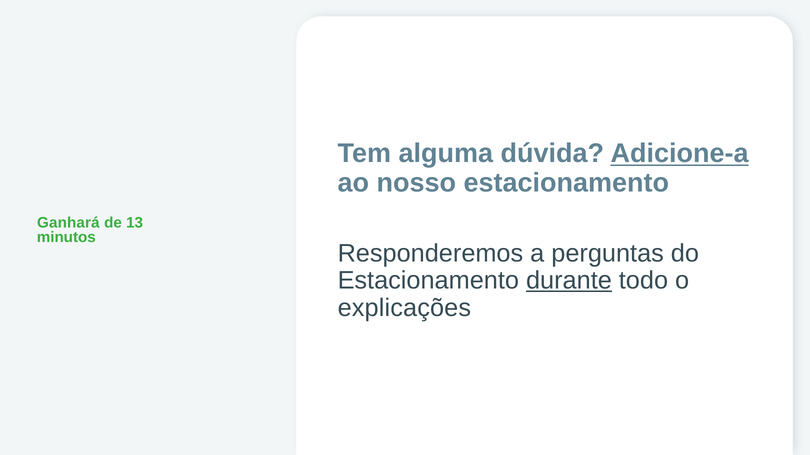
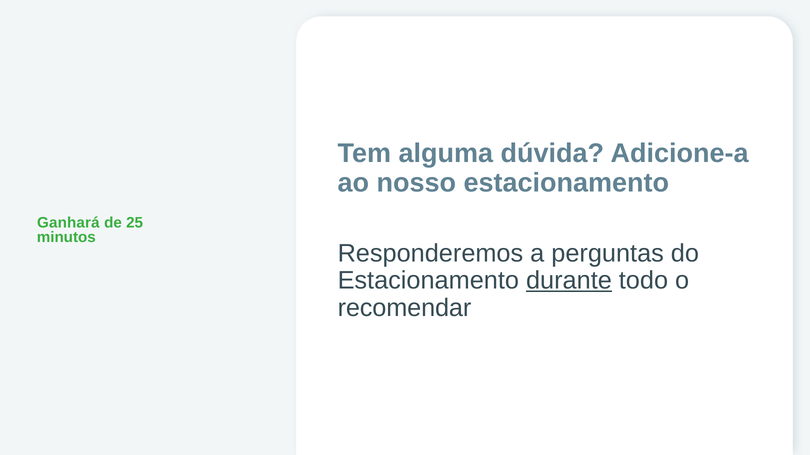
Adicione-a underline: present -> none (680, 154)
13: 13 -> 25 (135, 223)
explicações: explicações -> recomendar (404, 308)
